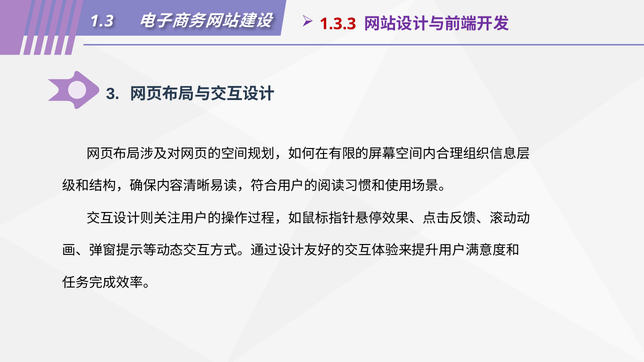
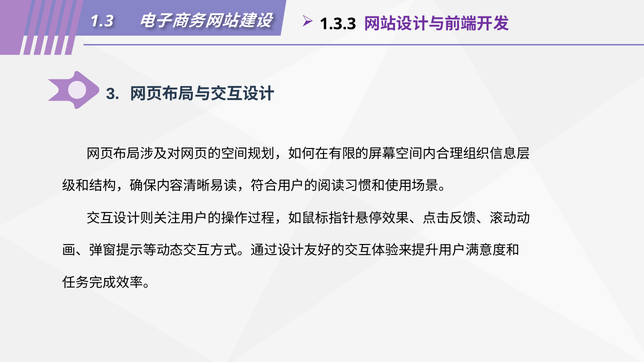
1.3.3 colour: red -> black (338, 24)
